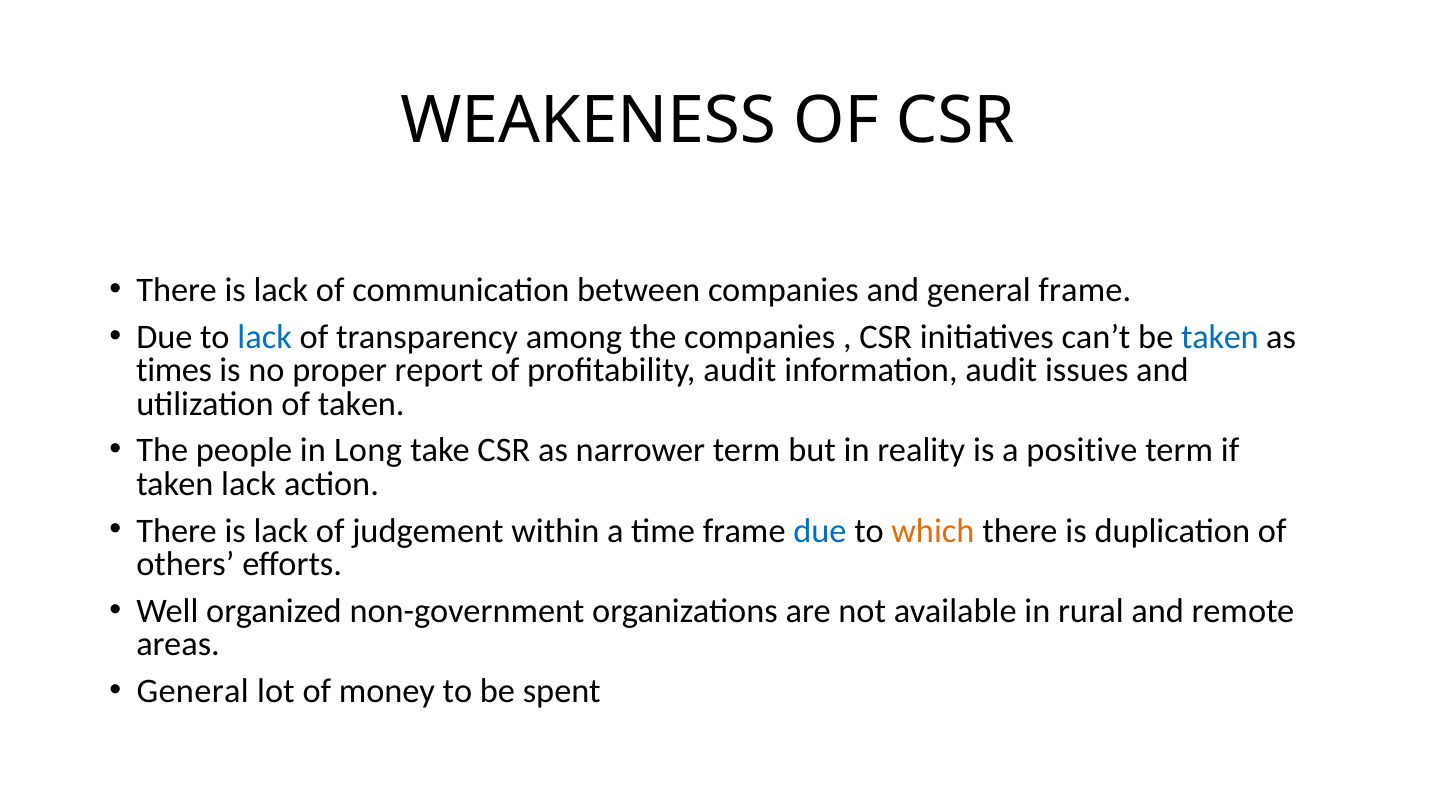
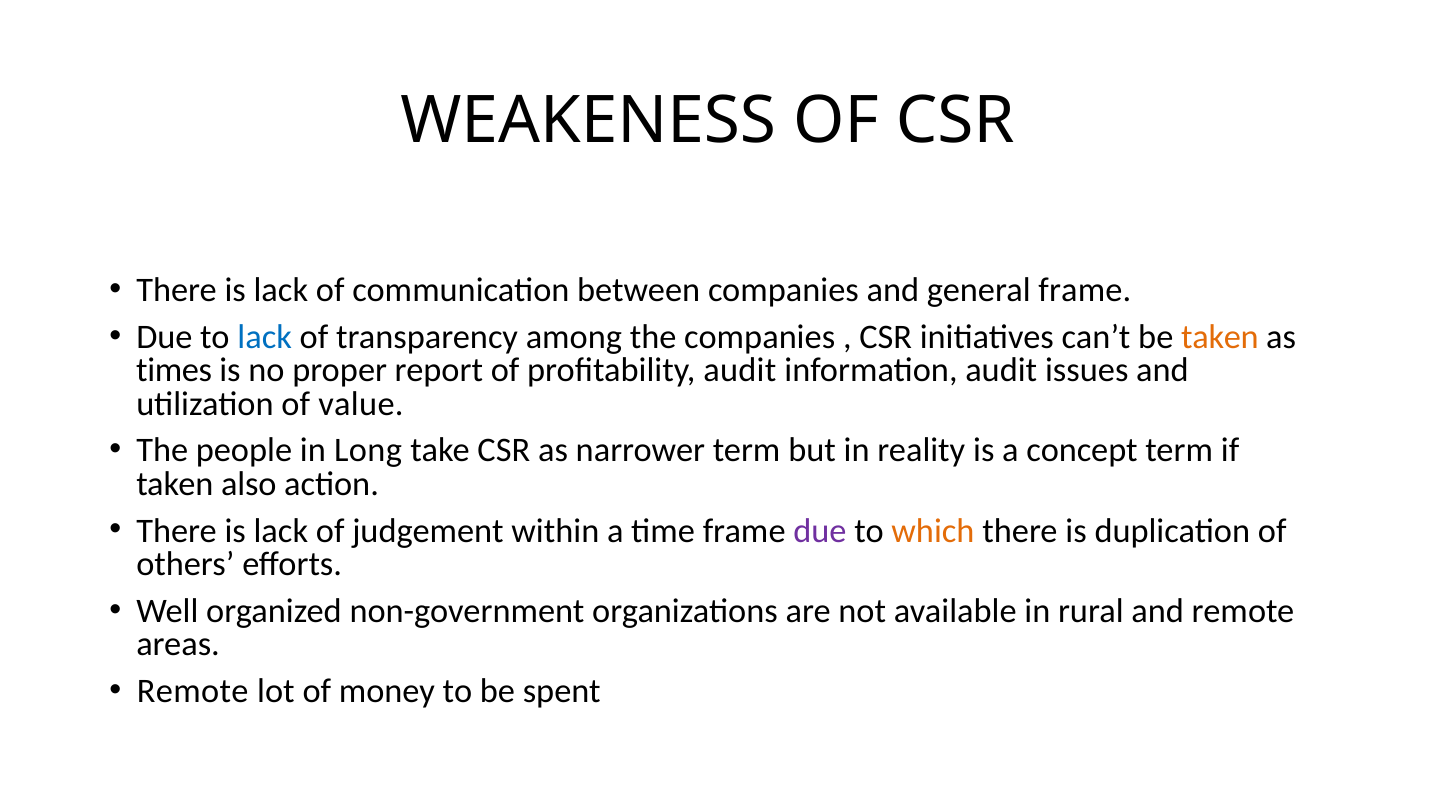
taken colour: blue -> orange (1220, 337)
of taken: taken -> value (361, 404)
positive: positive -> concept (1082, 451)
taken lack: lack -> also (249, 484)
due colour: blue -> purple (820, 531)
General: General -> Remote (193, 691)
